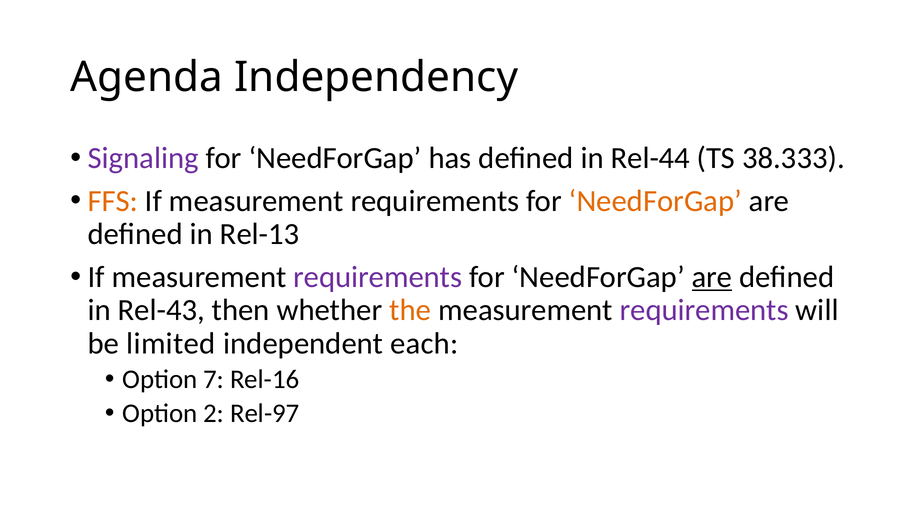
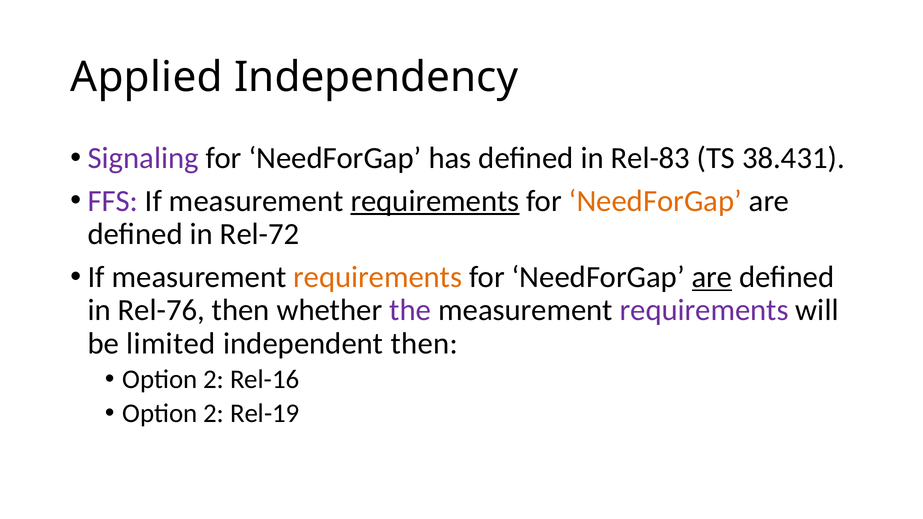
Agenda: Agenda -> Applied (147, 78)
Rel-44: Rel-44 -> Rel-83 (650, 158)
38.333: 38.333 -> 38.431 (793, 158)
FFS colour: orange -> purple (113, 201)
requirements underline: none -> present (435, 201)
Rel-13: Rel-13 -> Rel-72 (260, 234)
requirements colour: purple -> orange (378, 277)
Rel-43: Rel-43 -> Rel-76 (161, 310)
the colour: orange -> purple (410, 310)
independent each: each -> then (424, 344)
7: 7 -> 2 (214, 380)
Rel-97: Rel-97 -> Rel-19 (265, 413)
